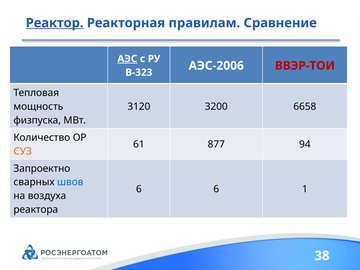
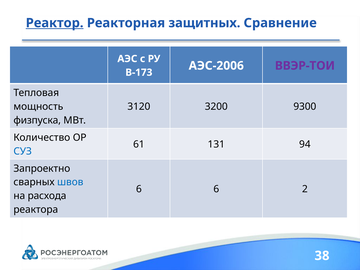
правилам: правилам -> защитных (204, 23)
АЭС underline: present -> none (127, 59)
ВВЭР-ТОИ colour: red -> purple (305, 66)
В-323: В-323 -> В-173 (139, 72)
6658: 6658 -> 9300 (305, 107)
877: 877 -> 131 (216, 144)
СУЗ colour: orange -> blue (23, 151)
1: 1 -> 2 (305, 189)
воздуха: воздуха -> расхода (47, 196)
